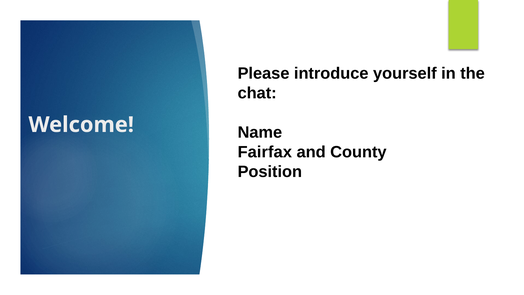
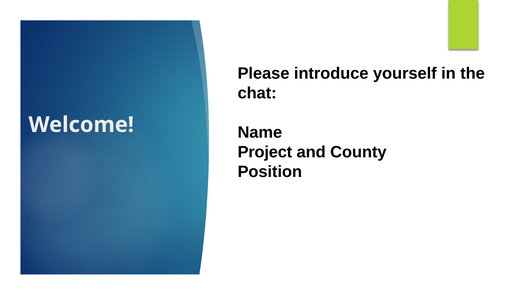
Fairfax: Fairfax -> Project (265, 152)
